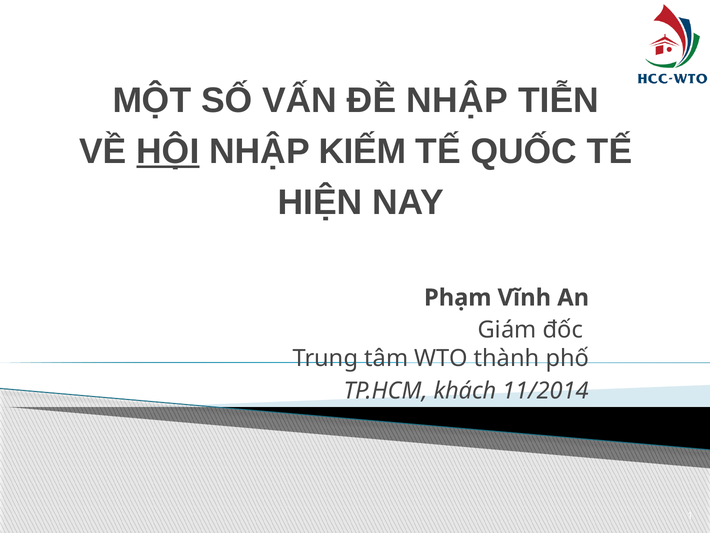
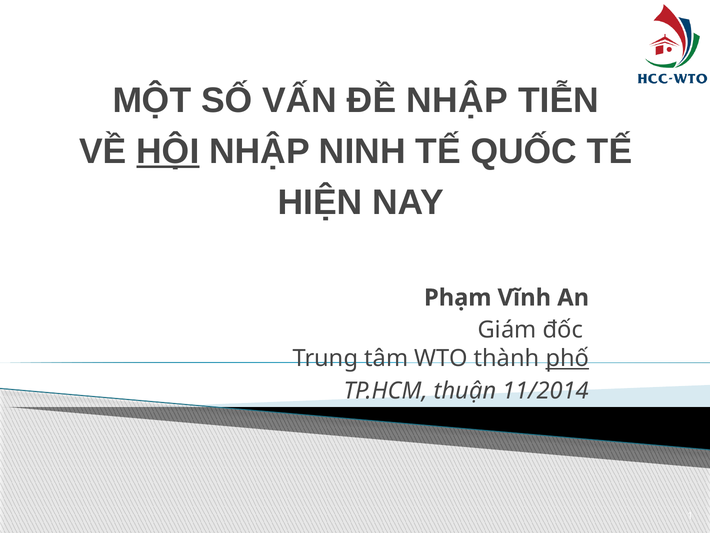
KIẾM: KIẾM -> NINH (362, 151)
phố underline: none -> present (567, 358)
khách: khách -> thuận (465, 391)
